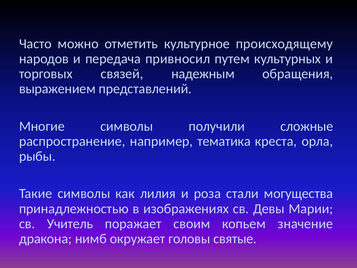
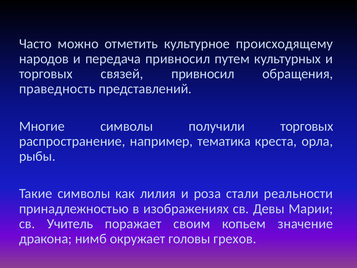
связей надежным: надежным -> привносил (203, 74)
выражением: выражением -> праведность (57, 89)
получили сложные: сложные -> торговых (307, 126)
могущества: могущества -> реальности (298, 193)
святые: святые -> грехов (235, 238)
